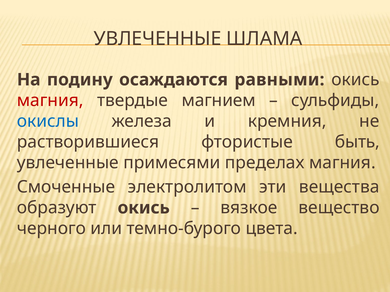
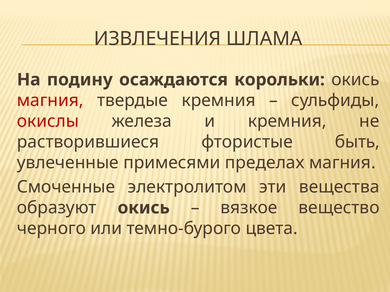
УВЛЕЧЕННЫЕ: УВЛЕЧЕННЫЕ -> ИЗВЛЕЧЕНИЯ (158, 39)
равными: равными -> корольки (280, 80)
твердые магнием: магнием -> кремния (219, 101)
окислы colour: blue -> red (48, 121)
